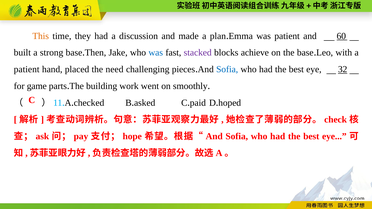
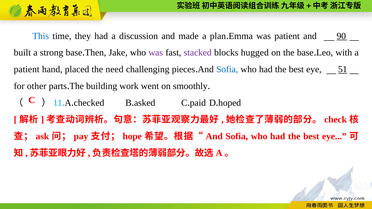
This colour: orange -> blue (41, 36)
60: 60 -> 90 (341, 36)
was colour: blue -> purple (156, 53)
achieve: achieve -> hugged (255, 53)
32: 32 -> 51 (343, 69)
game: game -> other (37, 86)
